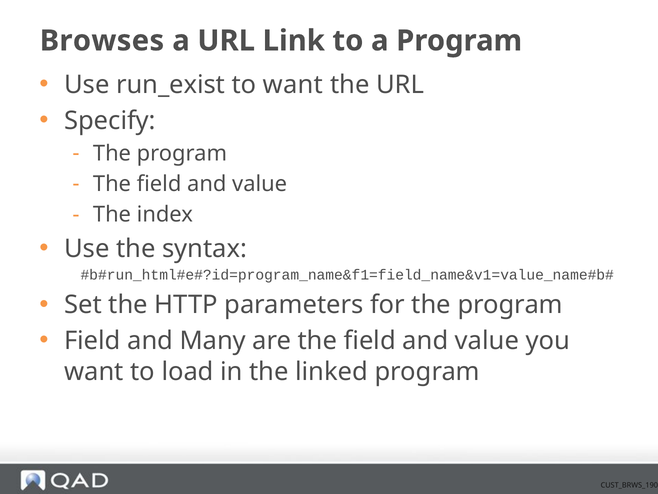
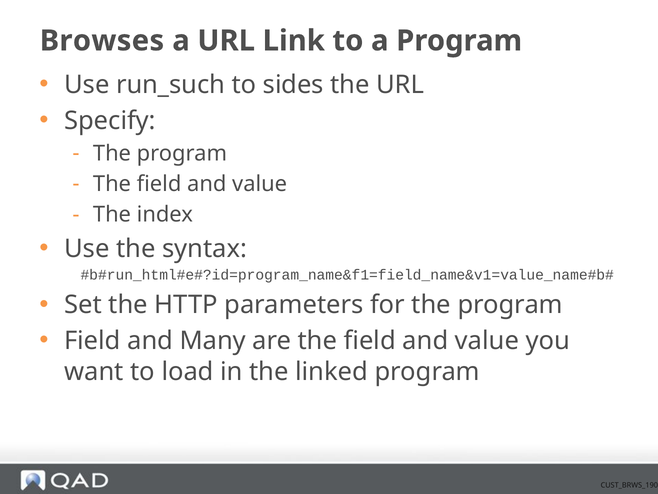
run_exist: run_exist -> run_such (171, 85)
to want: want -> sides (293, 85)
